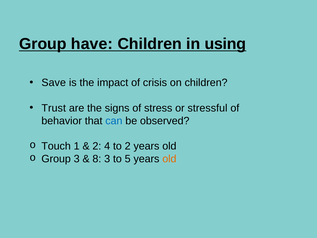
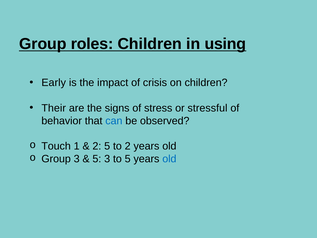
have: have -> roles (92, 44)
Save: Save -> Early (54, 83)
Trust: Trust -> Their (54, 108)
2 4: 4 -> 5 (107, 146)
8: 8 -> 5 (97, 159)
old colour: orange -> blue (169, 159)
